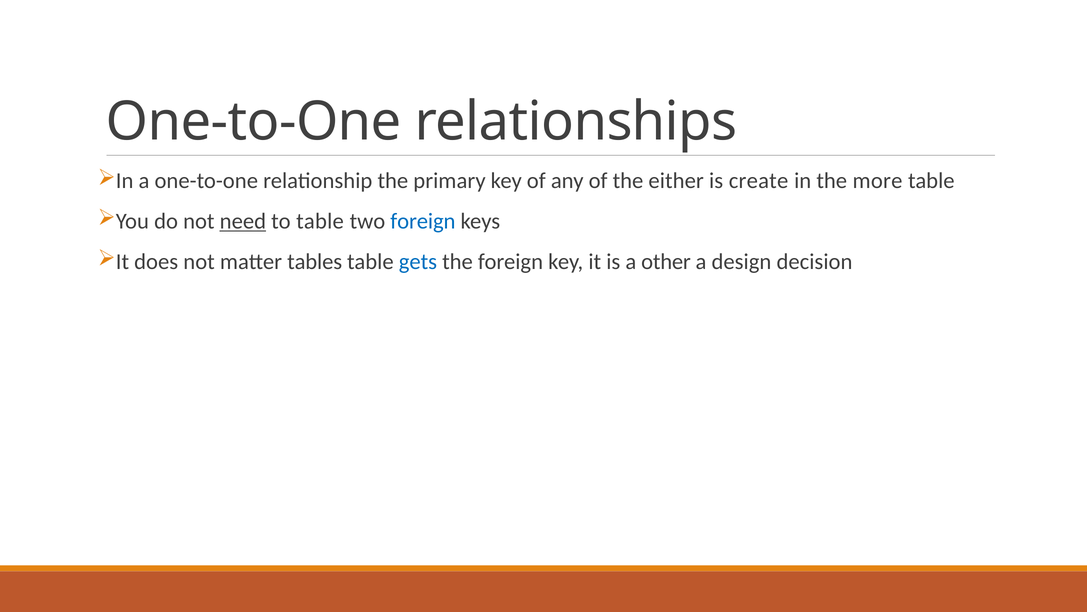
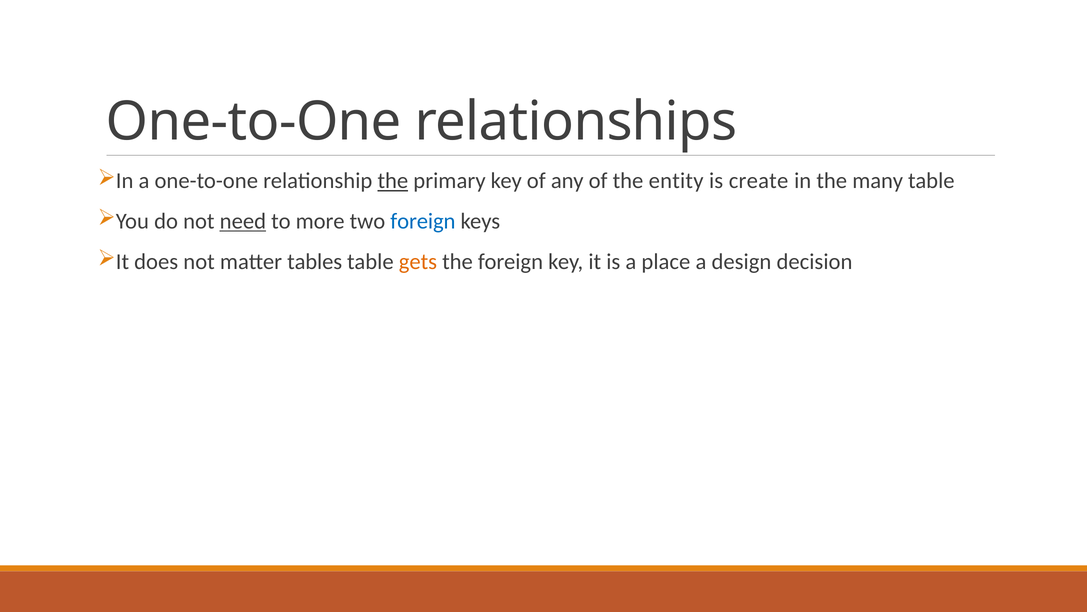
the underline: none -> present (393, 181)
either: either -> entity (676, 181)
more: more -> many (878, 181)
to table: table -> more (320, 221)
gets colour: blue -> orange (418, 261)
other: other -> place (666, 261)
